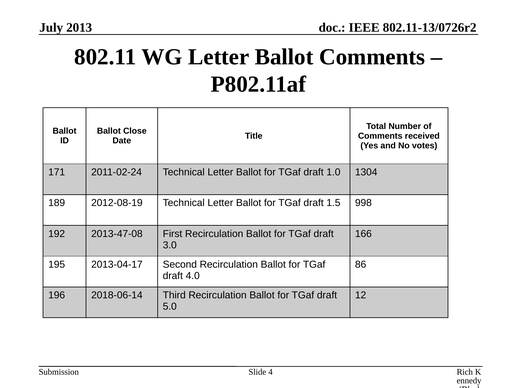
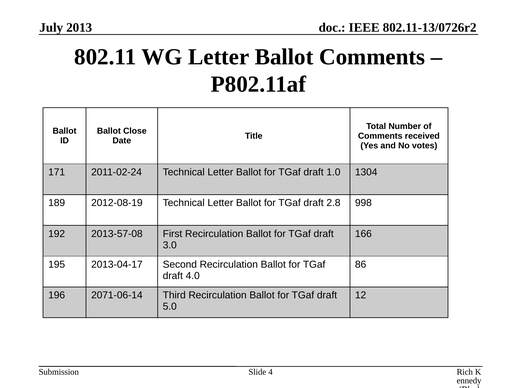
1.5: 1.5 -> 2.8 (333, 203)
2013-47-08: 2013-47-08 -> 2013-57-08 (117, 234)
2018-06-14: 2018-06-14 -> 2071-06-14 (117, 295)
